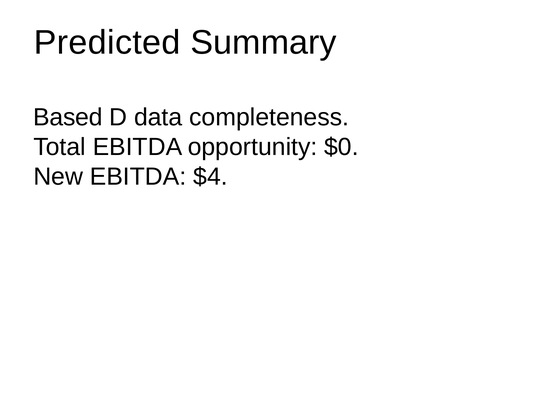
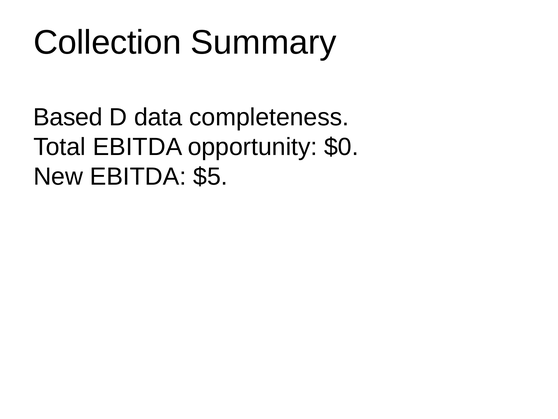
Predicted: Predicted -> Collection (107, 42)
$4: $4 -> $5 (211, 177)
